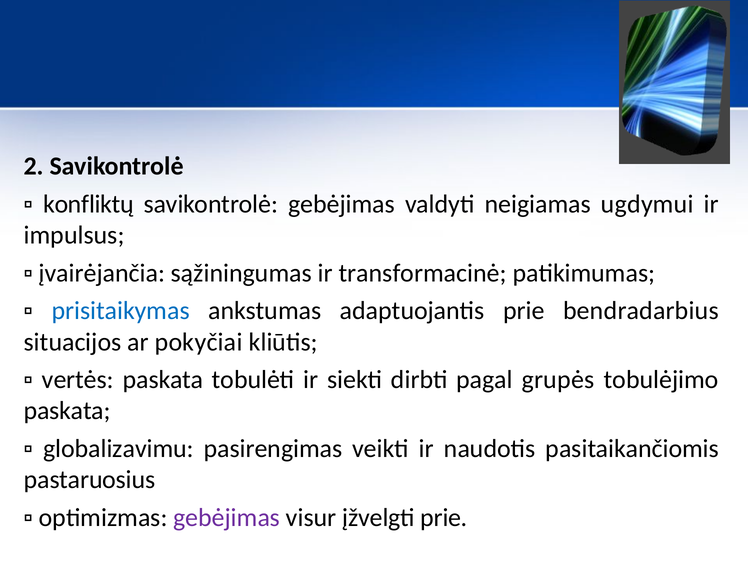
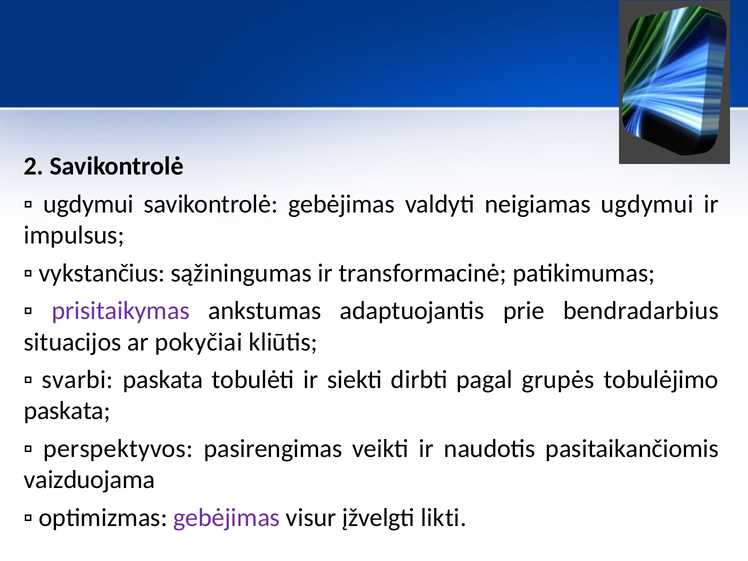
konfliktų: konfliktų -> ugdymui (88, 204)
įvairėjančia: įvairėjančia -> vykstančius (102, 273)
prisitaikymas colour: blue -> purple (121, 311)
vertės: vertės -> svarbi (78, 380)
globalizavimu: globalizavimu -> perspektyvos (118, 449)
pastaruosius: pastaruosius -> vaizduojama (90, 480)
įžvelgti prie: prie -> likti (444, 518)
